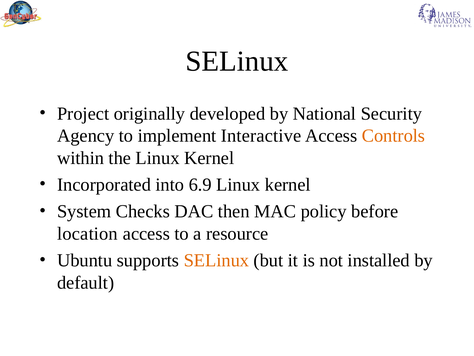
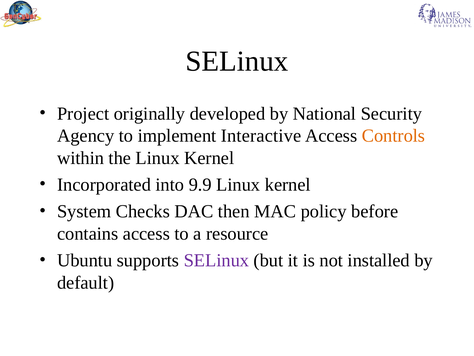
6.9: 6.9 -> 9.9 (200, 185)
location: location -> contains (88, 233)
SELinux colour: orange -> purple (216, 260)
